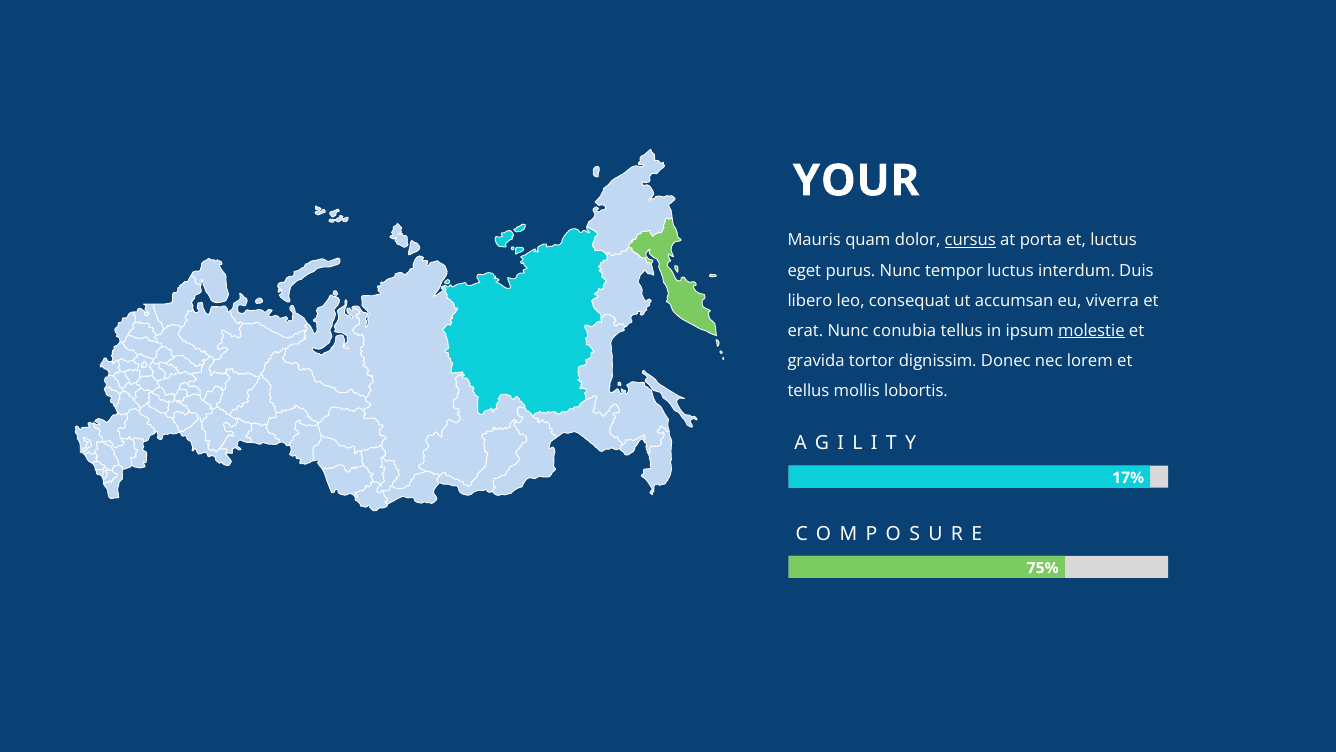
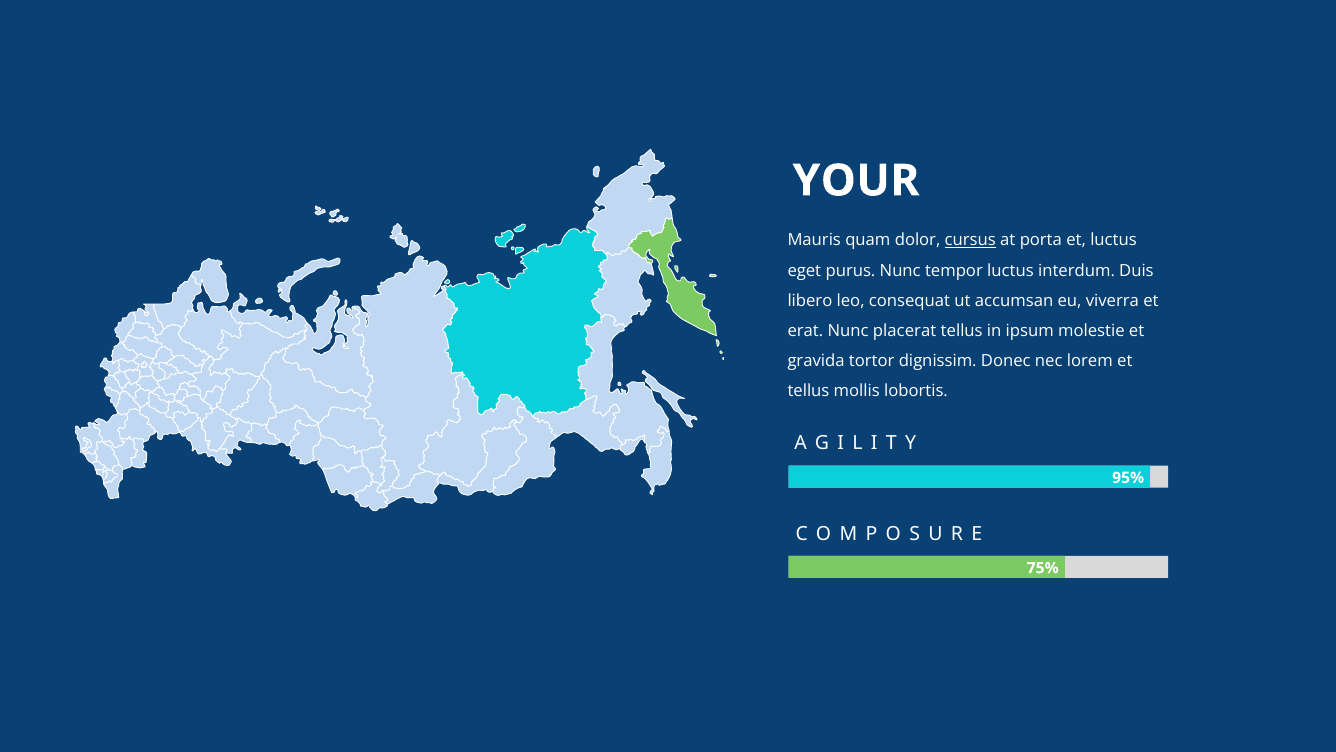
conubia: conubia -> placerat (905, 330)
molestie underline: present -> none (1091, 330)
17%: 17% -> 95% (1128, 477)
